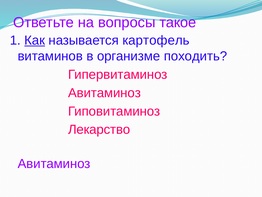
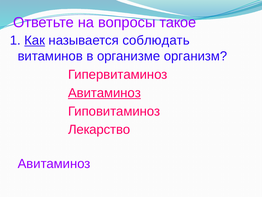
картофель: картофель -> соблюдать (156, 40)
походить: походить -> организм (196, 56)
Авитаминоз underline: none -> present (104, 93)
